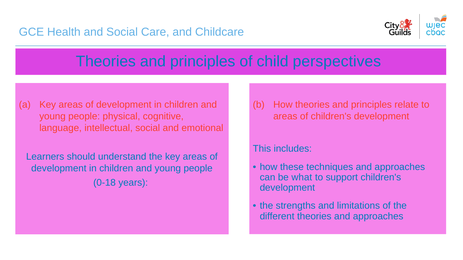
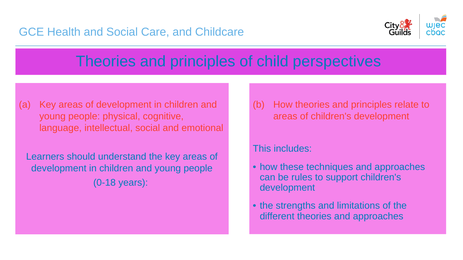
what: what -> rules (302, 178)
